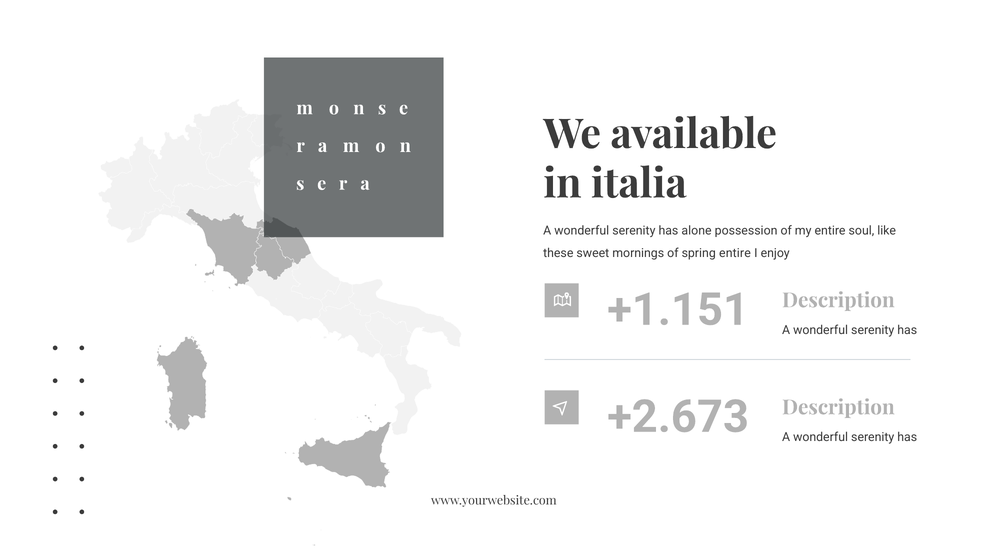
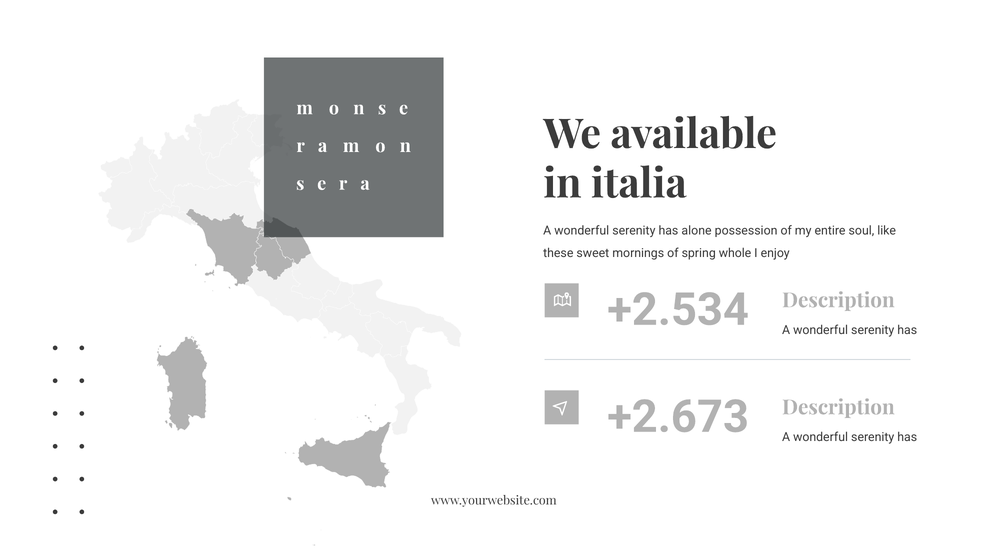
spring entire: entire -> whole (735, 253)
+1.151: +1.151 -> +2.534 (678, 310)
